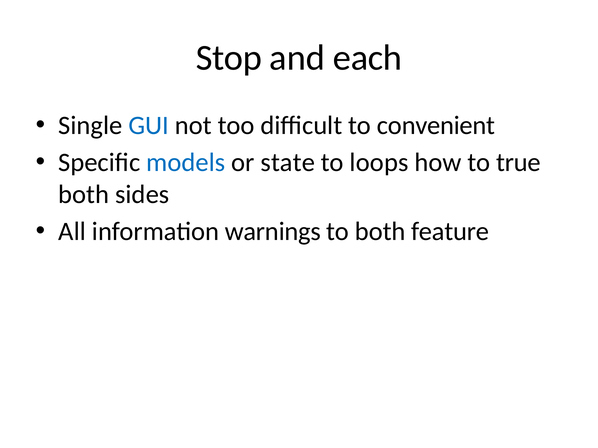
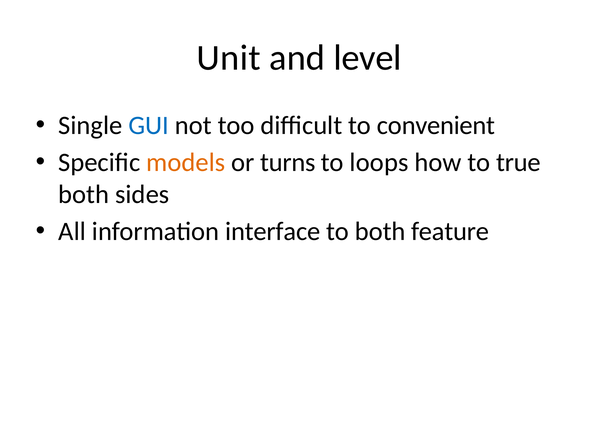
Stop: Stop -> Unit (229, 58)
each: each -> level (367, 58)
models colour: blue -> orange (186, 163)
state: state -> turns (288, 163)
warnings: warnings -> interface (273, 232)
